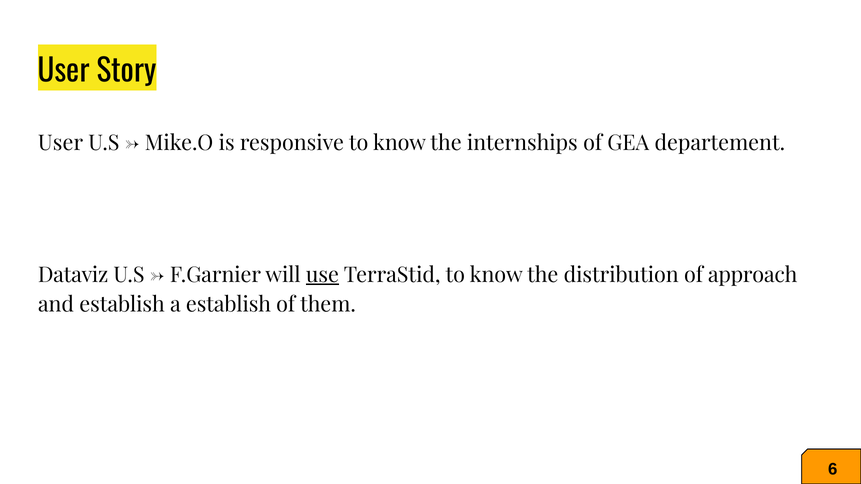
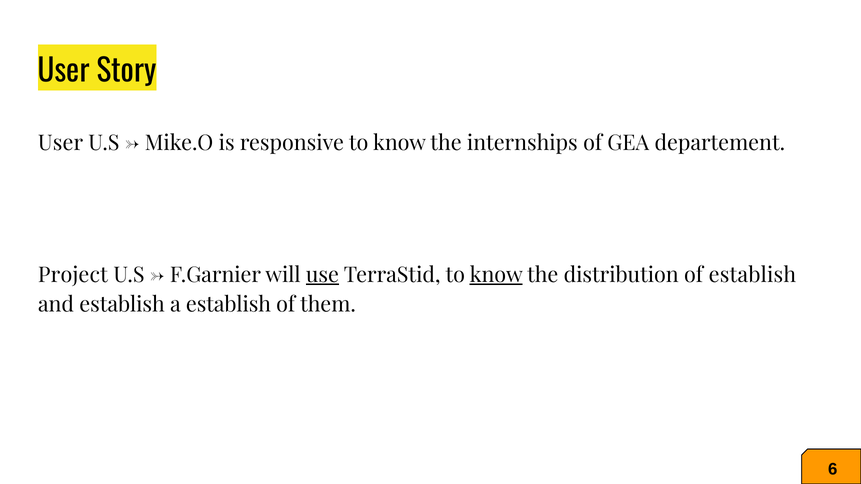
Dataviz: Dataviz -> Project (73, 275)
know underline: none -> present (496, 275)
of approach: approach -> establish (752, 275)
